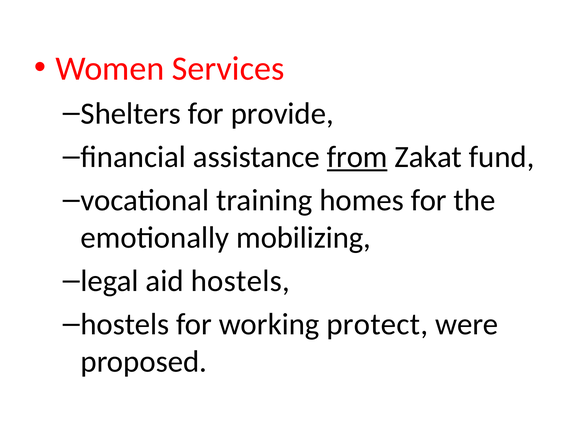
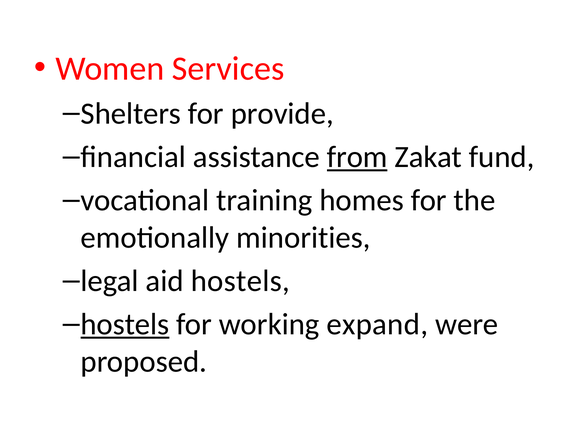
mobilizing: mobilizing -> minorities (303, 237)
hostels underline: none -> present (125, 324)
protect: protect -> expand (377, 324)
